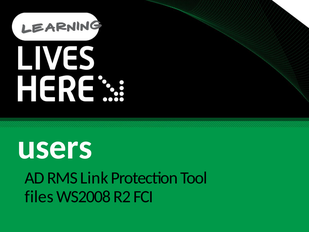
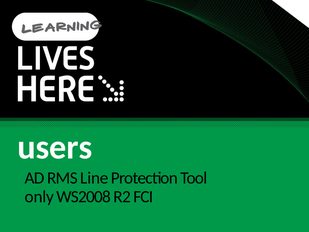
Link: Link -> Line (94, 178)
files: files -> only (39, 196)
